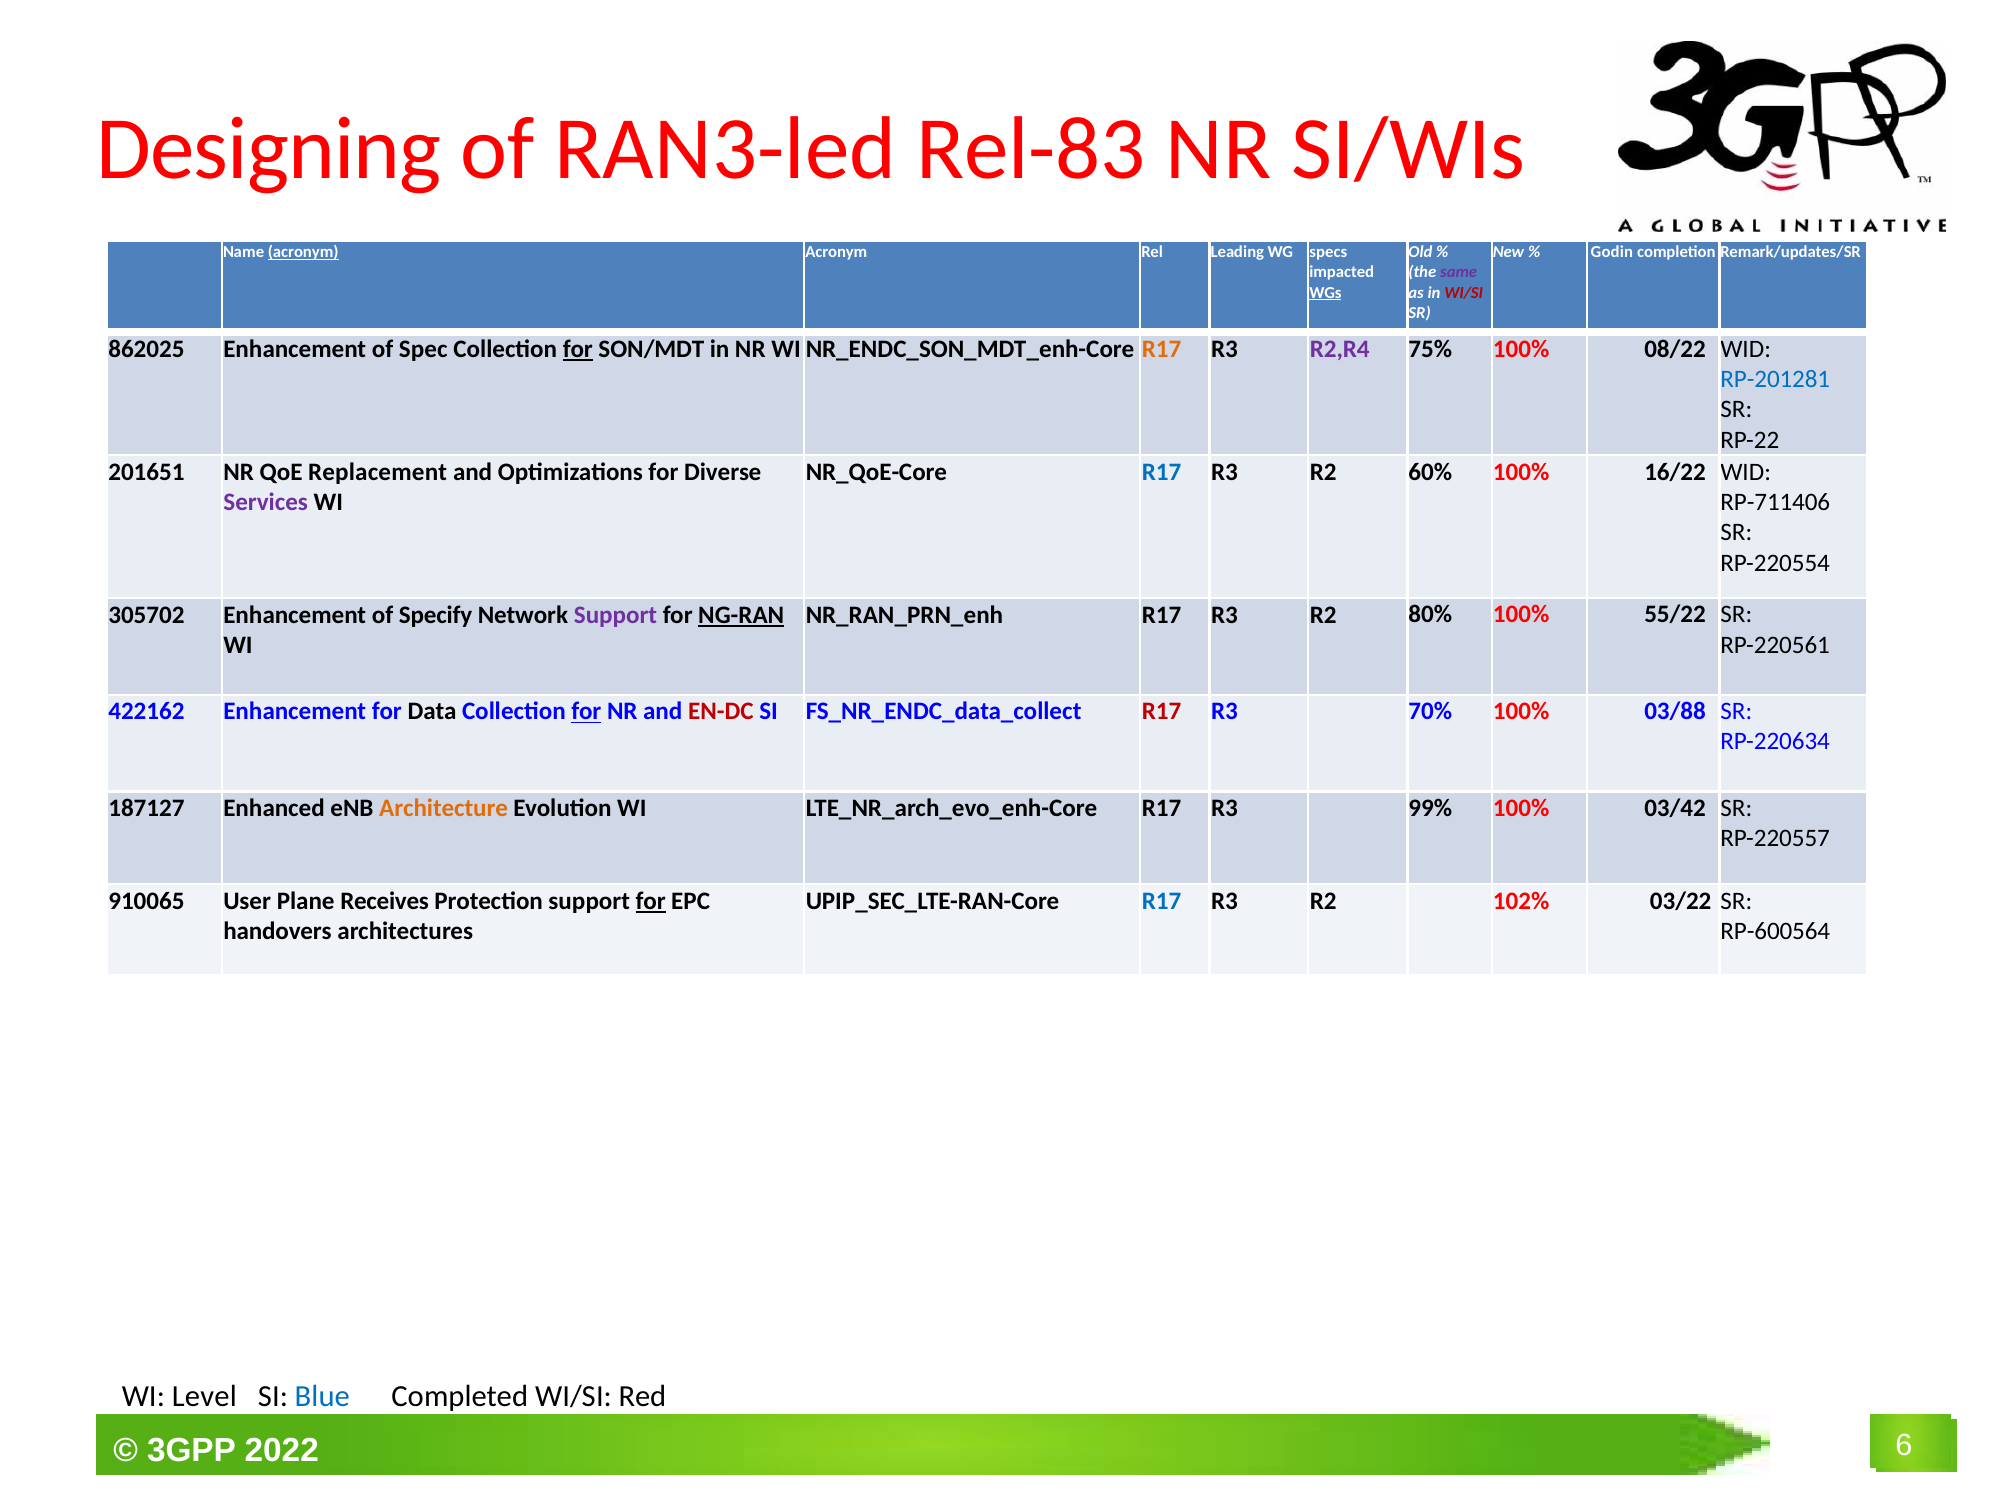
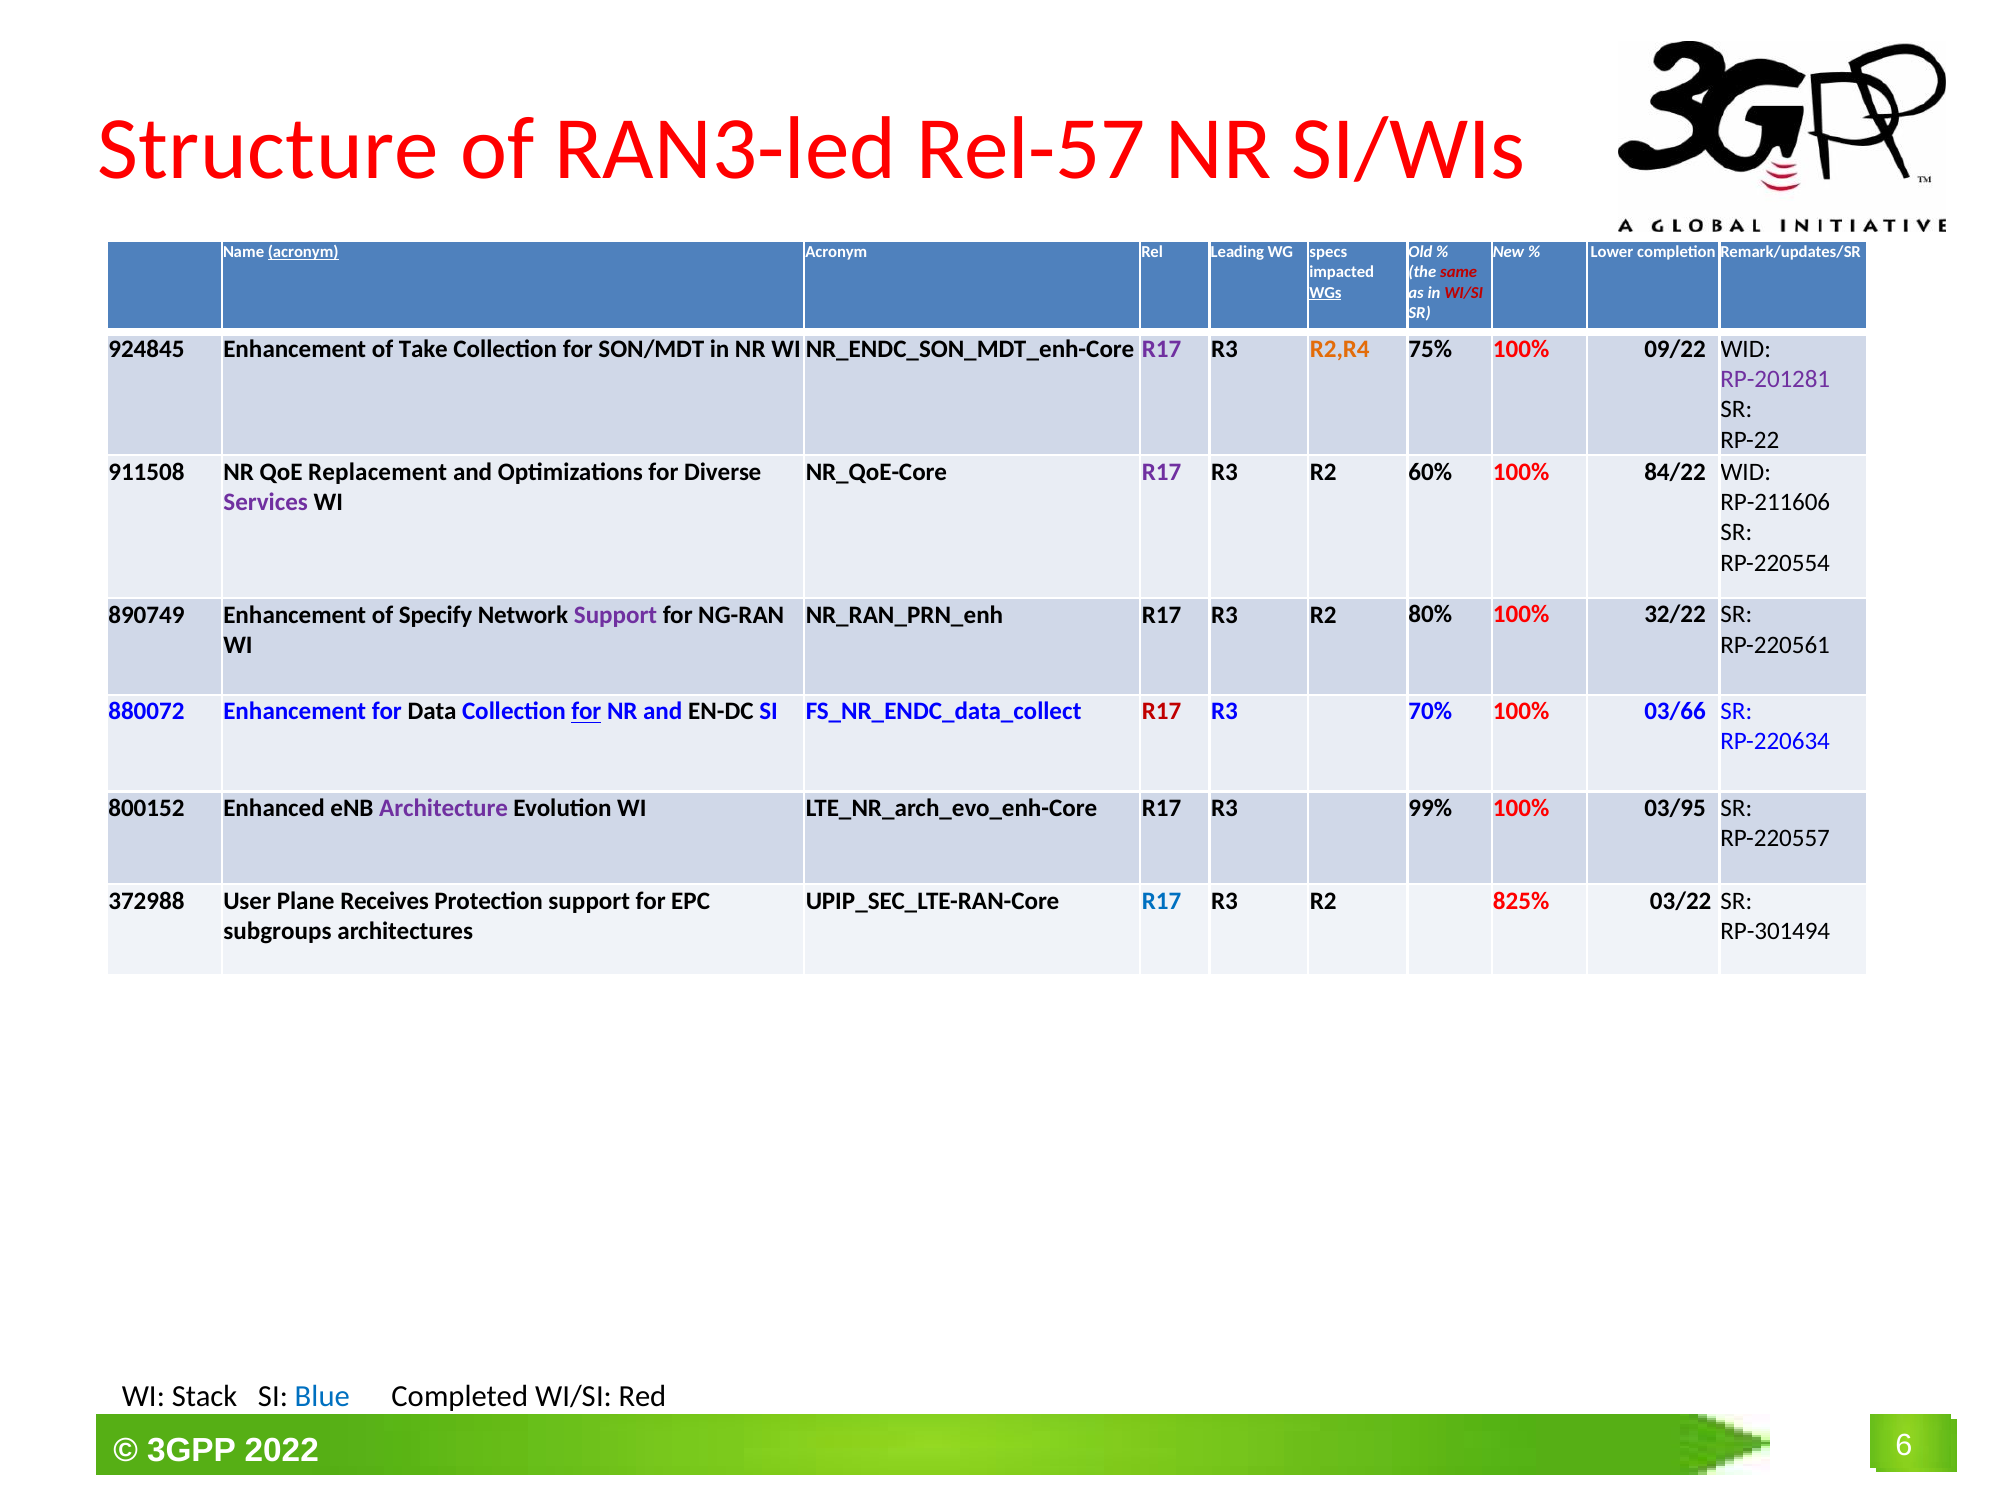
Designing: Designing -> Structure (268, 149)
Rel-83: Rel-83 -> Rel-57 (1031, 149)
Godin: Godin -> Lower (1612, 252)
same colour: purple -> red (1459, 272)
862025: 862025 -> 924845 (146, 349)
Spec: Spec -> Take (423, 349)
for underline: present -> none (578, 349)
R17 colour: orange -> purple (1162, 349)
R2,R4 colour: purple -> orange (1340, 349)
08/22: 08/22 -> 09/22 (1675, 349)
RP-201281 colour: blue -> purple (1775, 379)
201651: 201651 -> 911508 (146, 472)
R17 colour: blue -> purple (1162, 472)
16/22: 16/22 -> 84/22 (1675, 472)
RP-711406: RP-711406 -> RP-211606 (1775, 502)
305702: 305702 -> 890749 (146, 615)
NG-RAN underline: present -> none (741, 615)
55/22: 55/22 -> 32/22 (1675, 615)
422162: 422162 -> 880072 (146, 712)
EN-DC colour: red -> black (721, 712)
03/88: 03/88 -> 03/66 (1675, 711)
187127: 187127 -> 800152 (146, 809)
Architecture colour: orange -> purple (444, 809)
03/42: 03/42 -> 03/95 (1675, 808)
910065: 910065 -> 372988 (146, 901)
for underline: present -> none (651, 901)
102%: 102% -> 825% (1521, 901)
RP-600564: RP-600564 -> RP-301494 (1775, 931)
handovers: handovers -> subgroups (277, 932)
Level: Level -> Stack (205, 1396)
